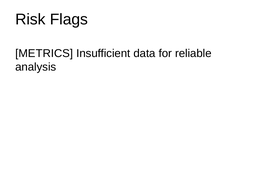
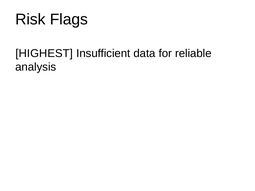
METRICS: METRICS -> HIGHEST (44, 53)
